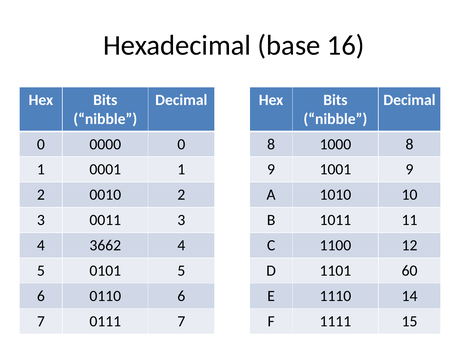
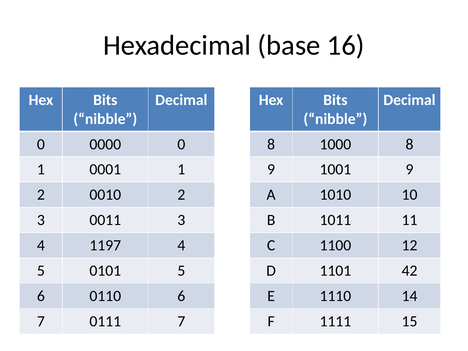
3662: 3662 -> 1197 (105, 245)
60: 60 -> 42 (410, 271)
